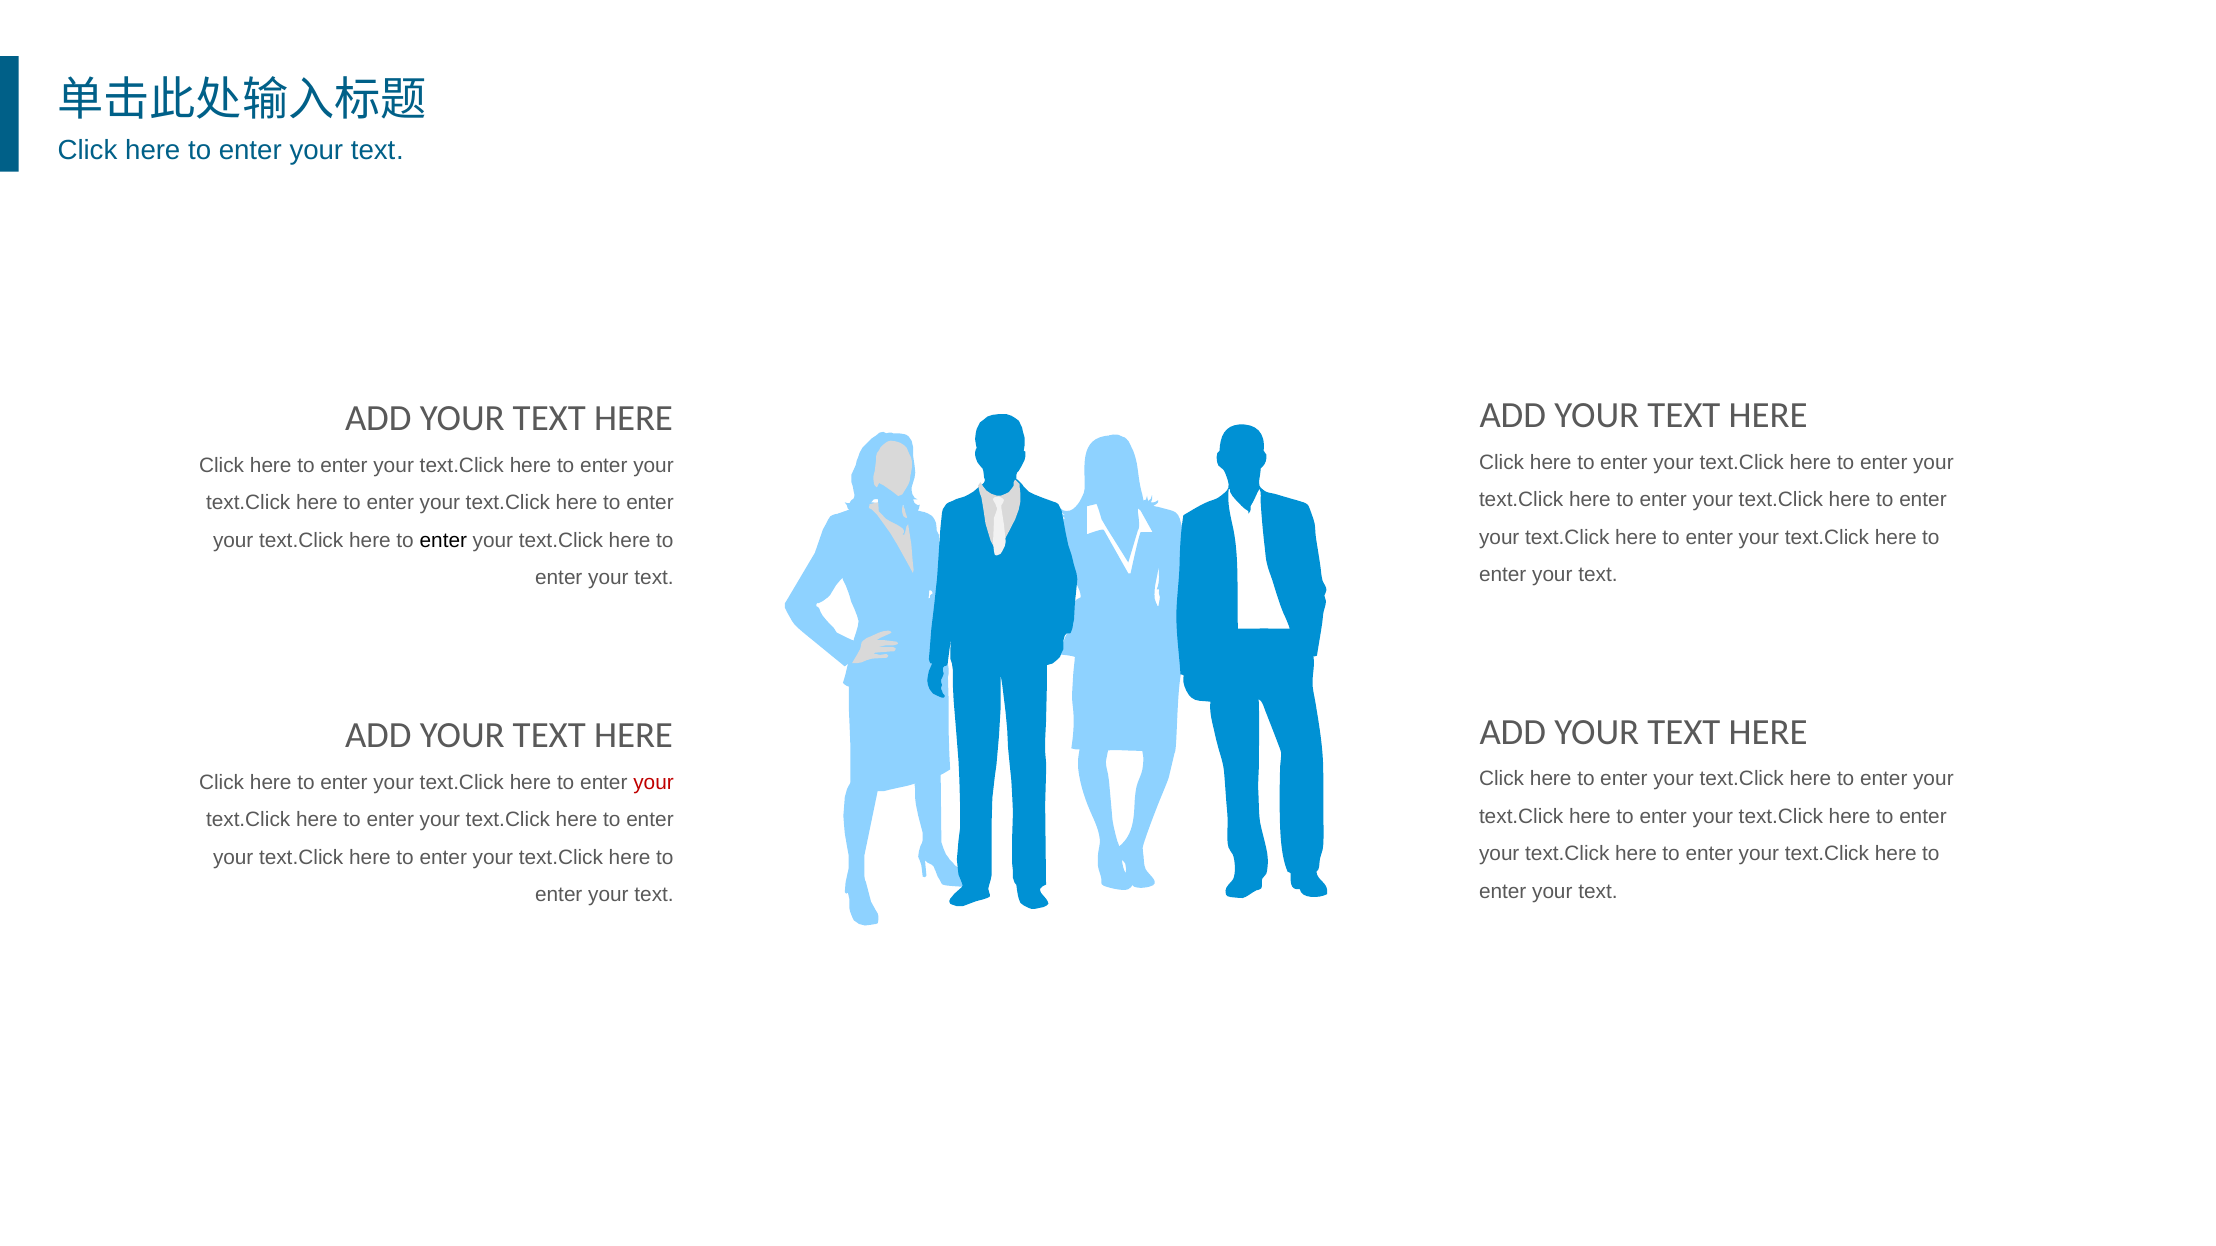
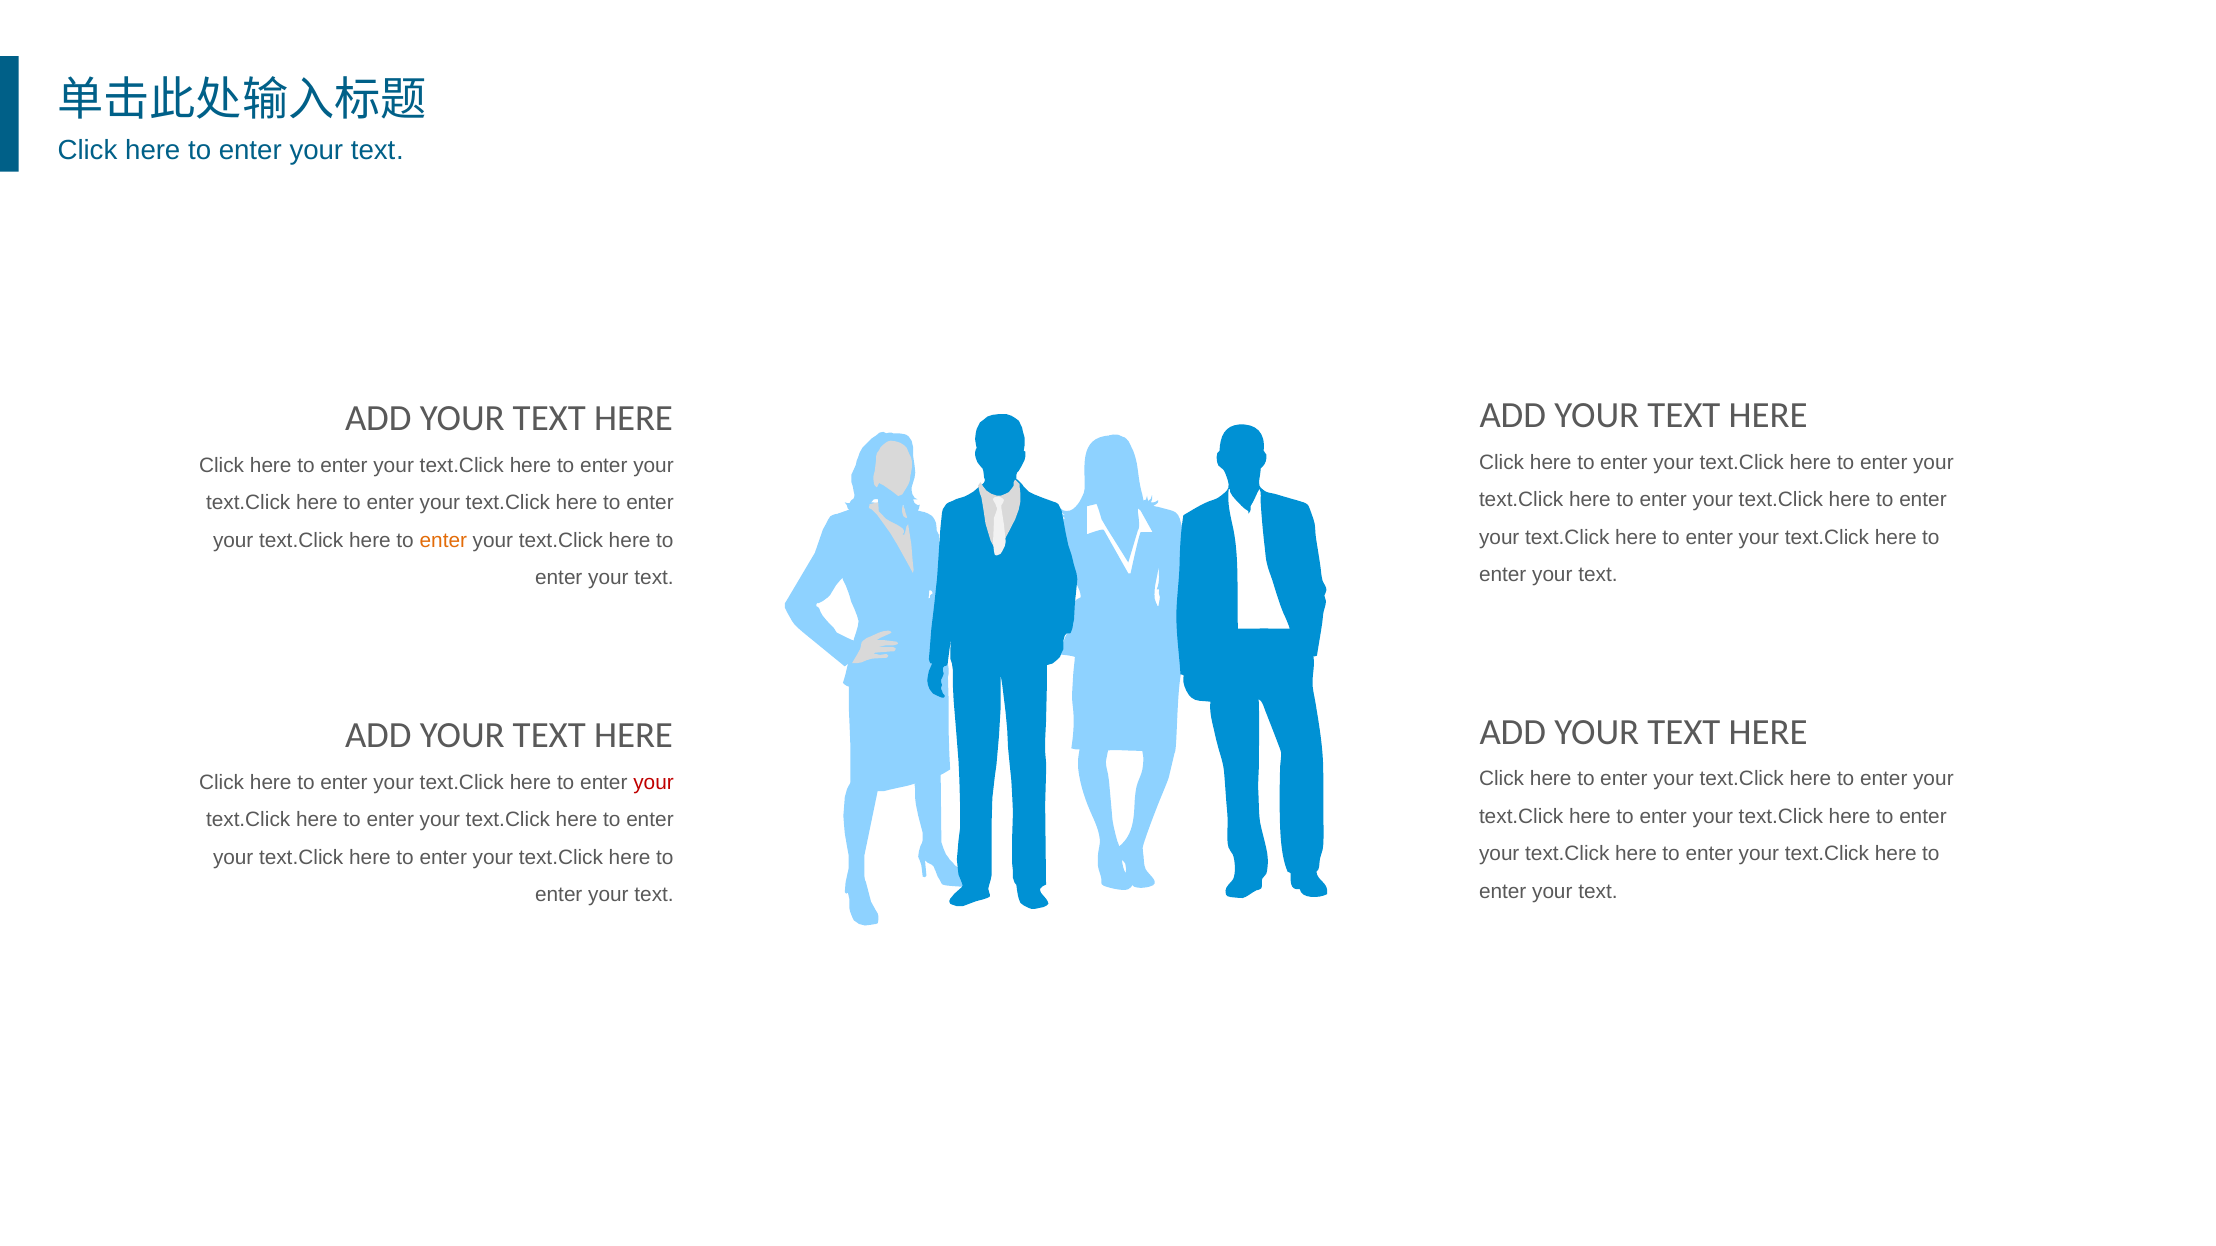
enter colour: black -> orange (443, 541)
